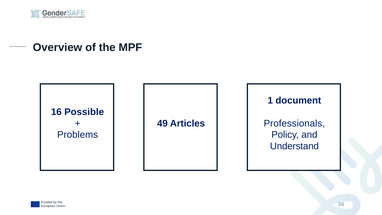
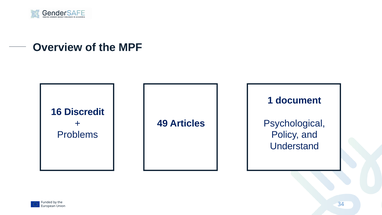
Possible: Possible -> Discredit (84, 112)
Professionals: Professionals -> Psychological (294, 123)
